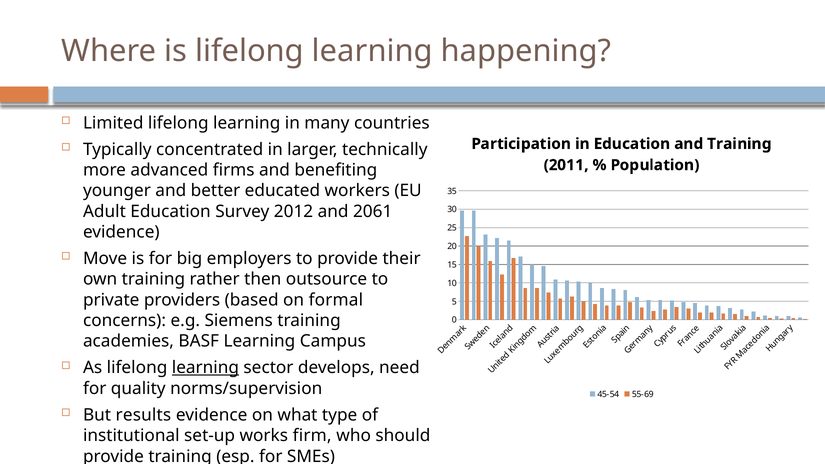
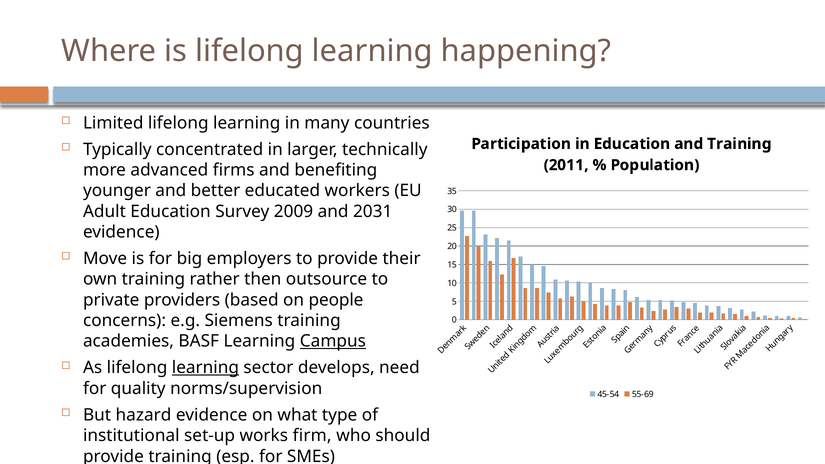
2012: 2012 -> 2009 (294, 211)
2061: 2061 -> 2031 (373, 211)
formal: formal -> people (336, 300)
Campus underline: none -> present (333, 341)
results: results -> hazard (143, 415)
